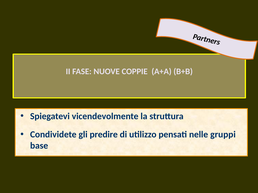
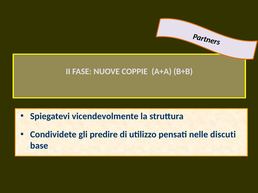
gruppi: gruppi -> discuti (223, 135)
